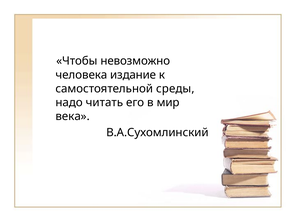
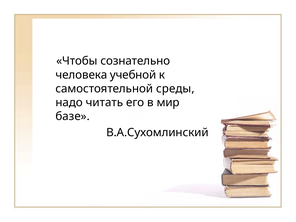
невозможно: невозможно -> сознательно (135, 61)
издание: издание -> учебной (133, 75)
века: века -> базе (73, 116)
